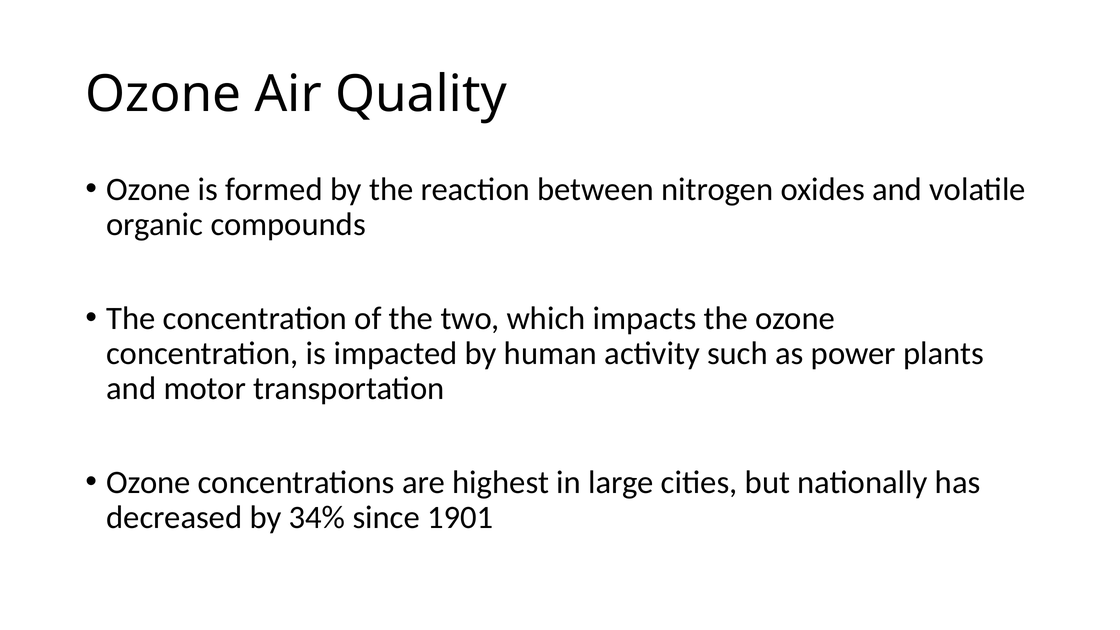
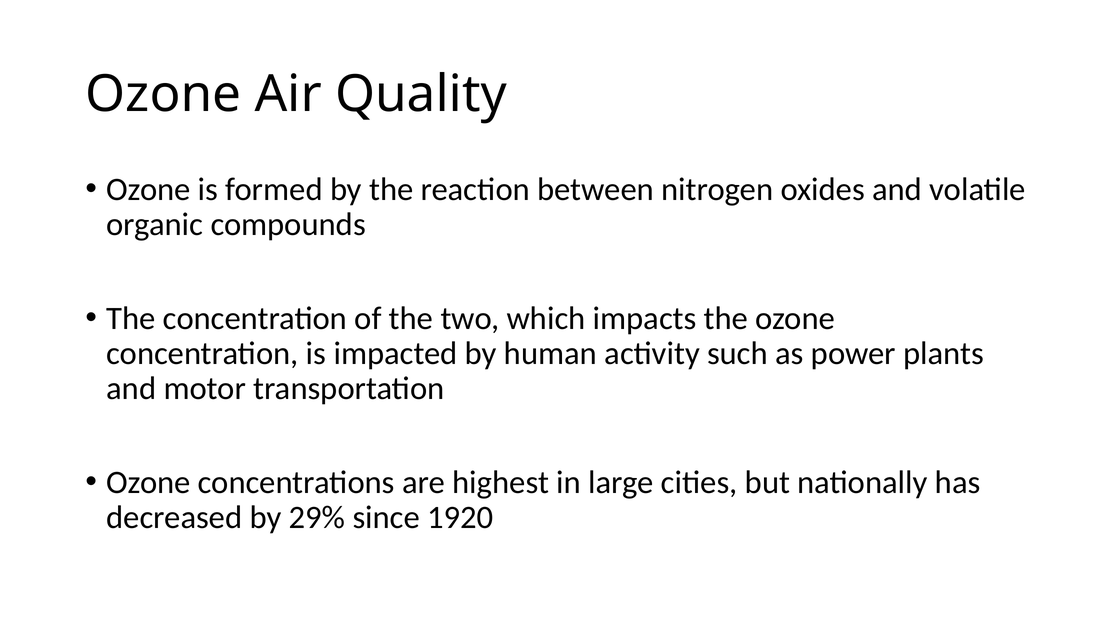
34%: 34% -> 29% (317, 518)
1901: 1901 -> 1920 (460, 518)
